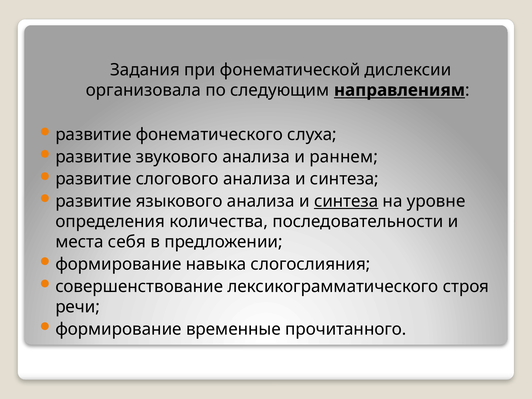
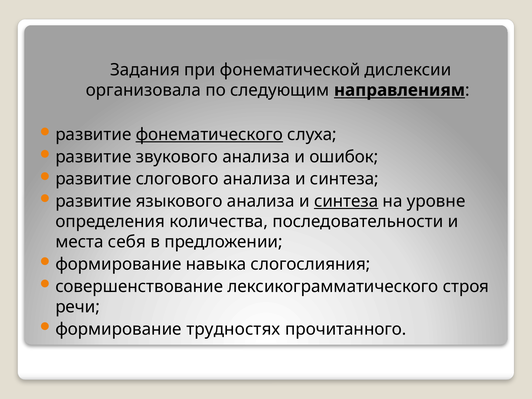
фонематического underline: none -> present (209, 135)
раннем: раннем -> ошибок (344, 157)
временные: временные -> трудностях (233, 329)
